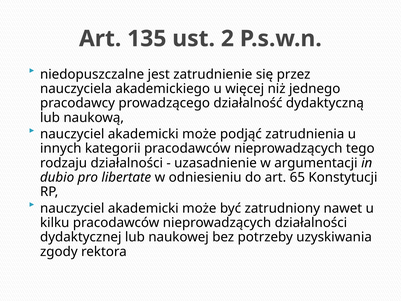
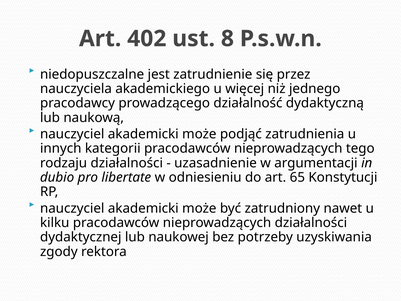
135: 135 -> 402 (147, 39)
2: 2 -> 8 (227, 39)
